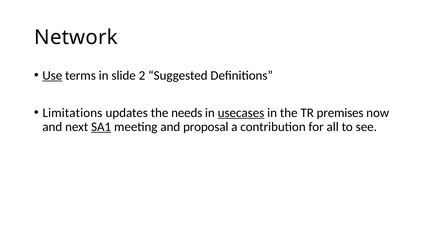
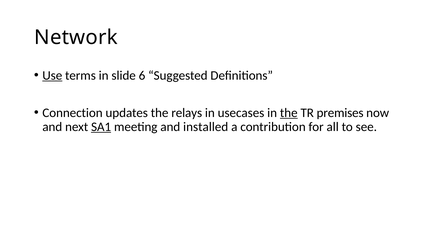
2: 2 -> 6 (142, 75)
Limitations: Limitations -> Connection (72, 113)
needs: needs -> relays (187, 113)
usecases underline: present -> none (241, 113)
the underline: none -> present (289, 113)
proposal: proposal -> installed (206, 127)
